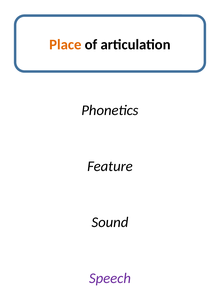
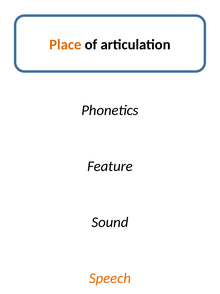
Speech colour: purple -> orange (110, 278)
